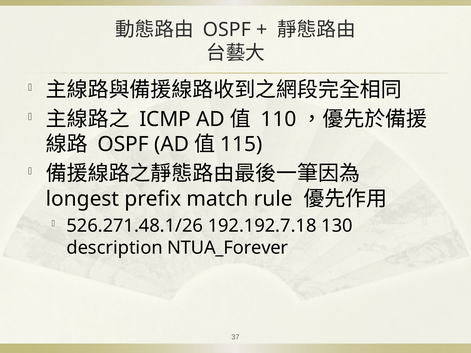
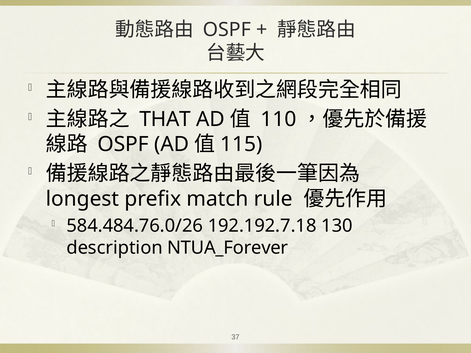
ICMP: ICMP -> THAT (165, 119)
526.271.48.1/26: 526.271.48.1/26 -> 584.484.76.0/26 (135, 226)
